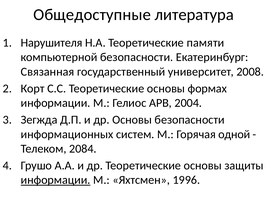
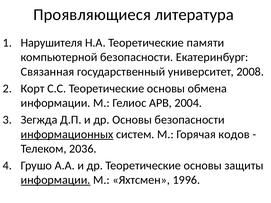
Общедоступные: Общедоступные -> Проявляющиеся (92, 15)
формах: формах -> обмена (207, 89)
информационных underline: none -> present (67, 134)
одной: одной -> кодов (234, 134)
2084: 2084 -> 2036 (83, 149)
